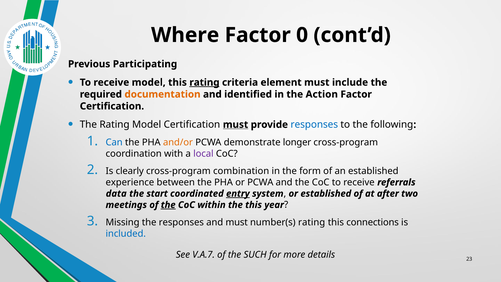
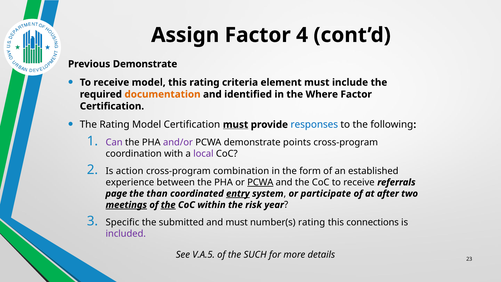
Where: Where -> Assign (185, 35)
0: 0 -> 4 (302, 35)
Previous Participating: Participating -> Demonstrate (145, 64)
rating underline: present -> none (204, 82)
Action: Action -> Where (322, 94)
Can colour: blue -> purple (114, 142)
and/or colour: orange -> purple (178, 142)
longer: longer -> points (297, 142)
clearly: clearly -> action (130, 171)
PCWA underline: none -> present (260, 182)
data: data -> page (116, 193)
start: start -> than (157, 193)
or established: established -> participate (326, 193)
meetings underline: none -> present (126, 205)
the this: this -> risk (254, 205)
Missing: Missing -> Specific (123, 222)
the responses: responses -> submitted (181, 222)
included colour: blue -> purple (126, 233)
V.A.7: V.A.7 -> V.A.5 (204, 255)
